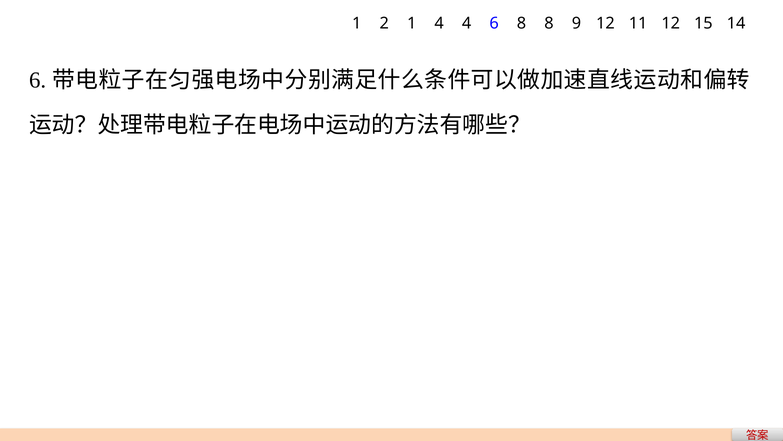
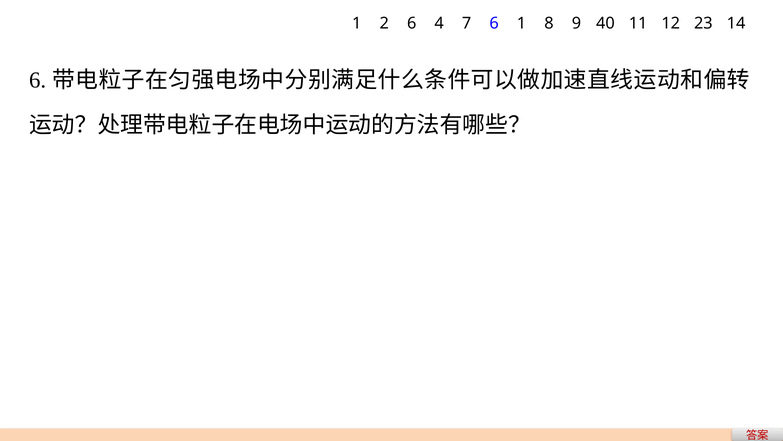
2 1: 1 -> 6 (412, 23)
4 4: 4 -> 7 (467, 23)
6 8: 8 -> 1 (522, 23)
9 12: 12 -> 40 (605, 23)
15: 15 -> 23 (703, 23)
